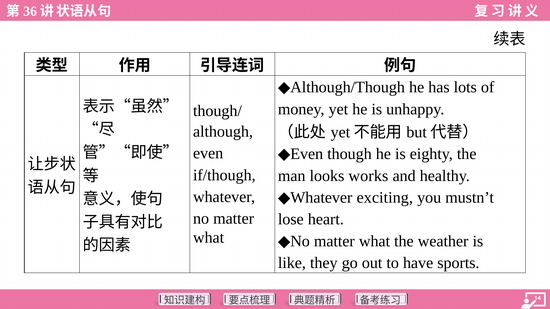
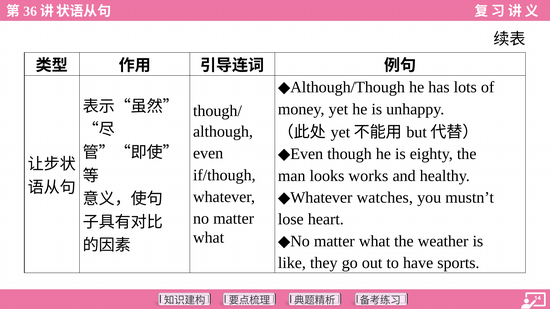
exciting: exciting -> watches (385, 198)
